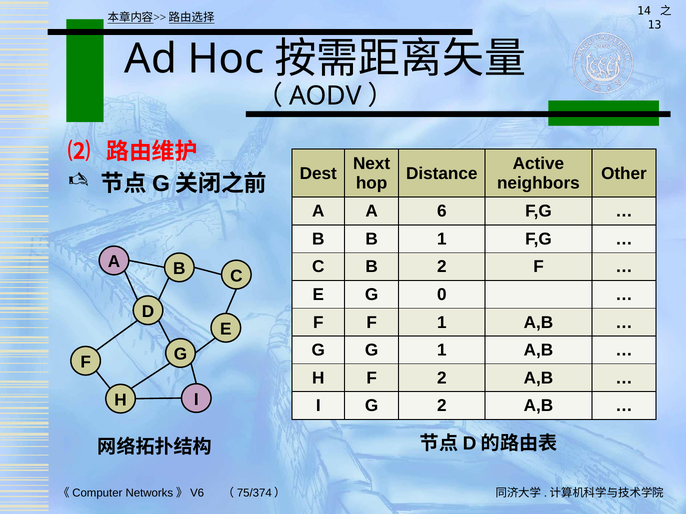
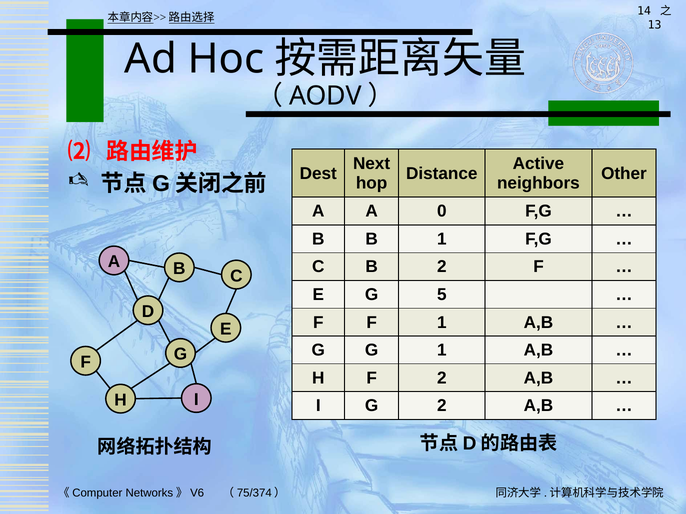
6: 6 -> 0 (442, 211)
0: 0 -> 5 (442, 295)
